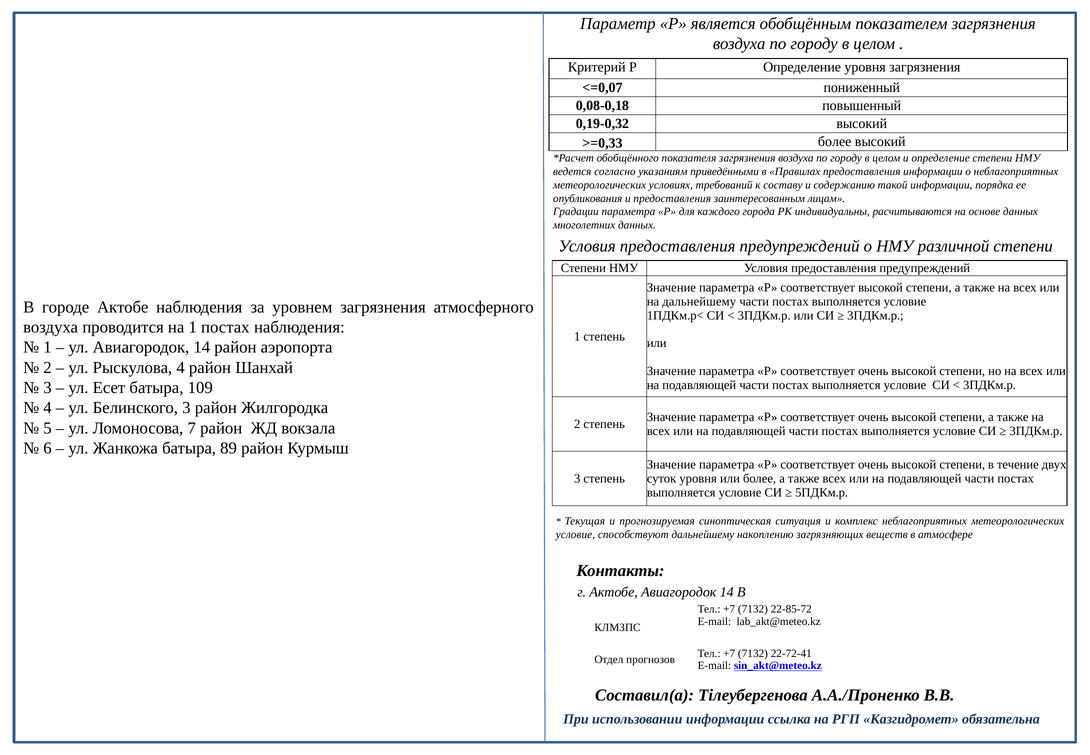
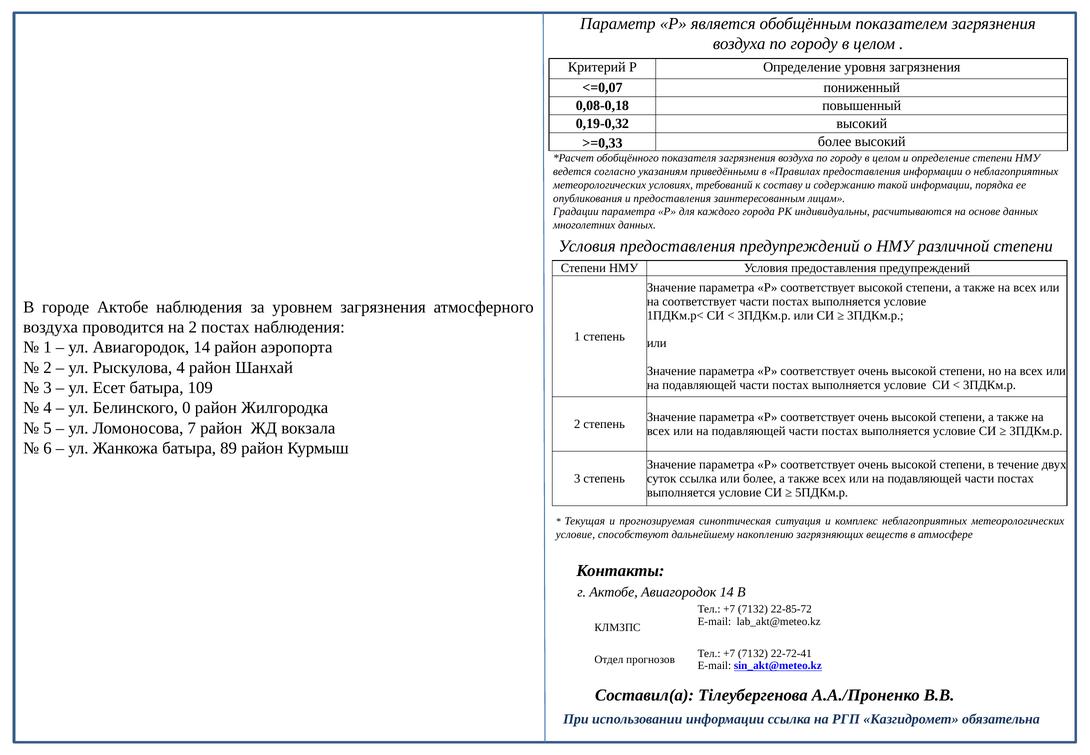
на дальнейшему: дальнейшему -> соответствует (699, 301)
на 1: 1 -> 2 (193, 327)
Белинского 3: 3 -> 0 (186, 408)
суток уровня: уровня -> ссылка (698, 479)
